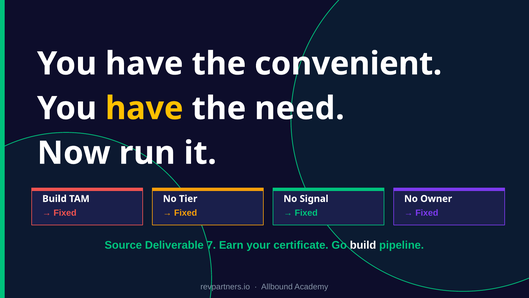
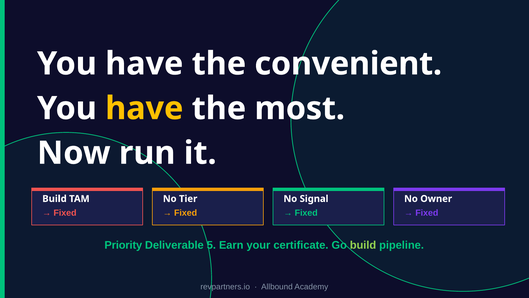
need: need -> most (300, 108)
Source: Source -> Priority (123, 245)
7: 7 -> 5 (211, 245)
build colour: white -> light green (363, 245)
